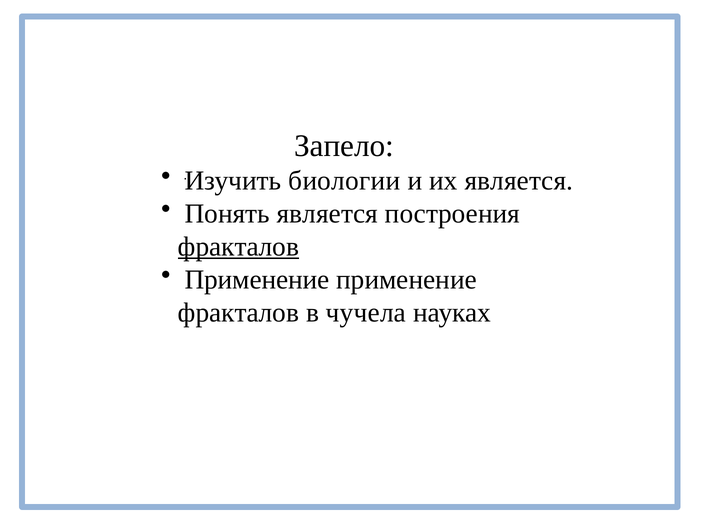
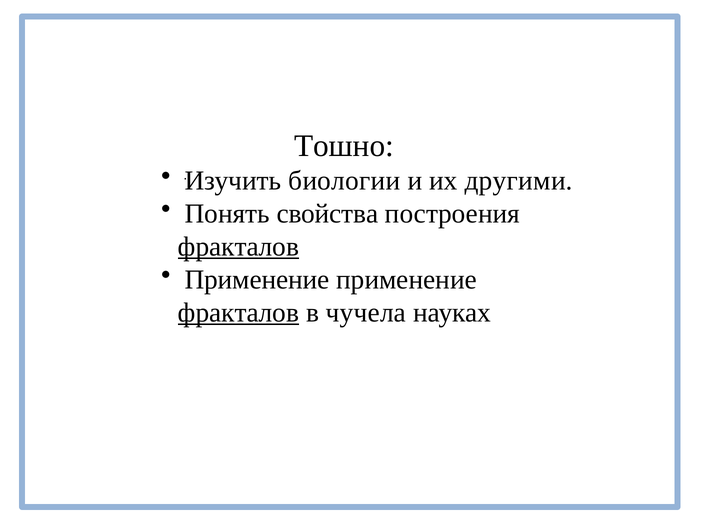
Запело: Запело -> Тошно (344, 146)
их является: является -> другими (519, 181)
Понять является: является -> свойства (327, 214)
фракталов underline: none -> present (238, 312)
